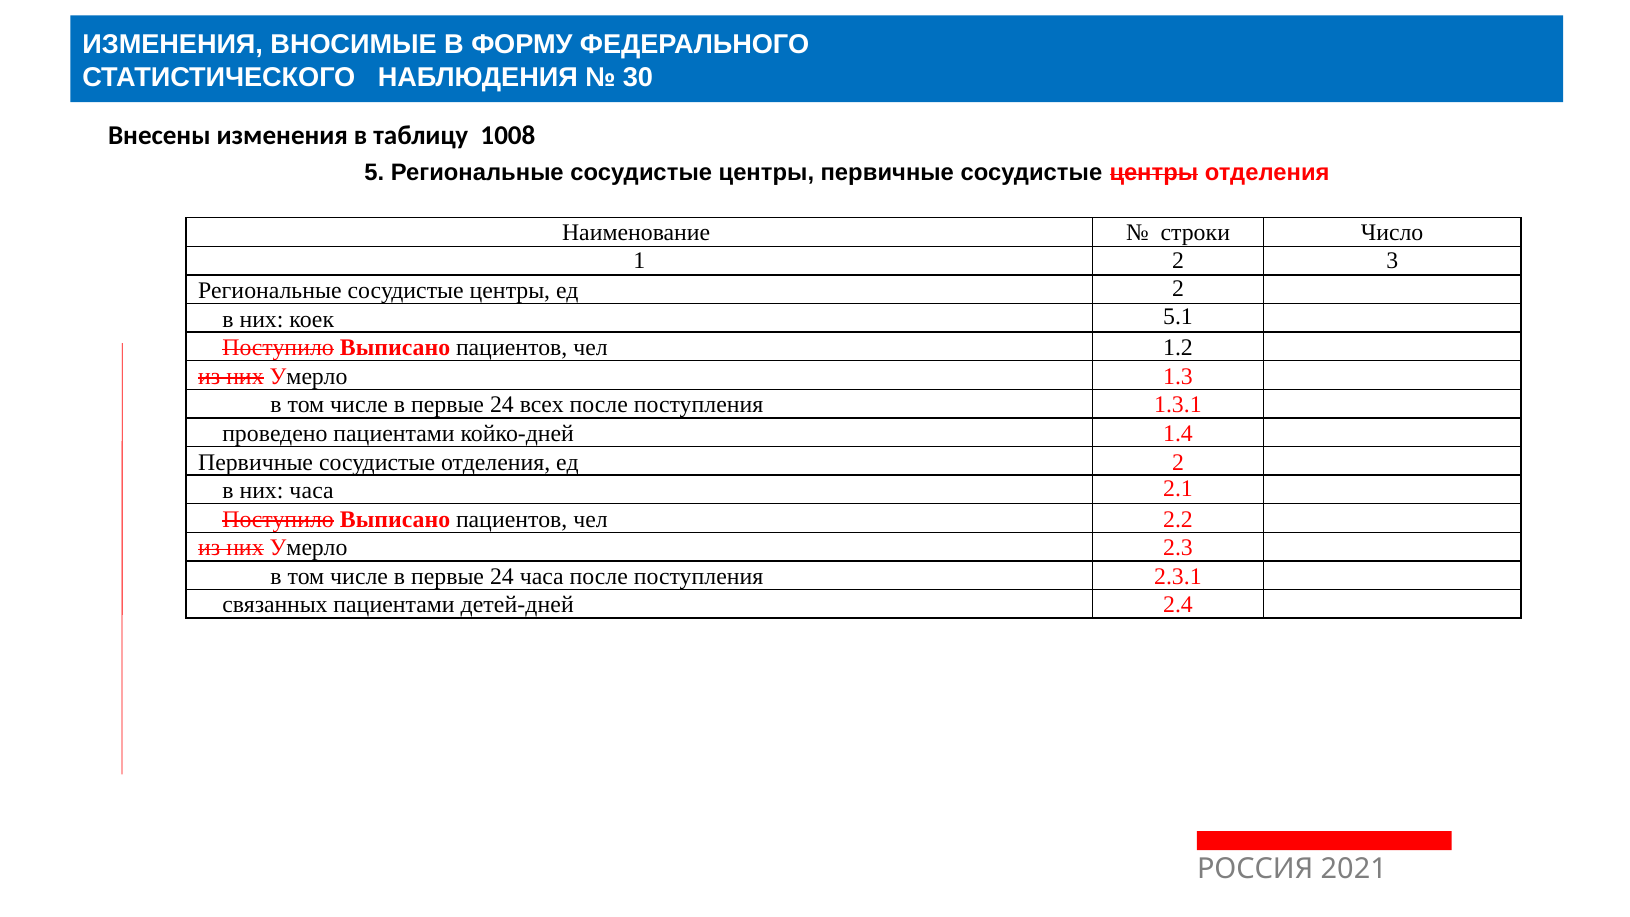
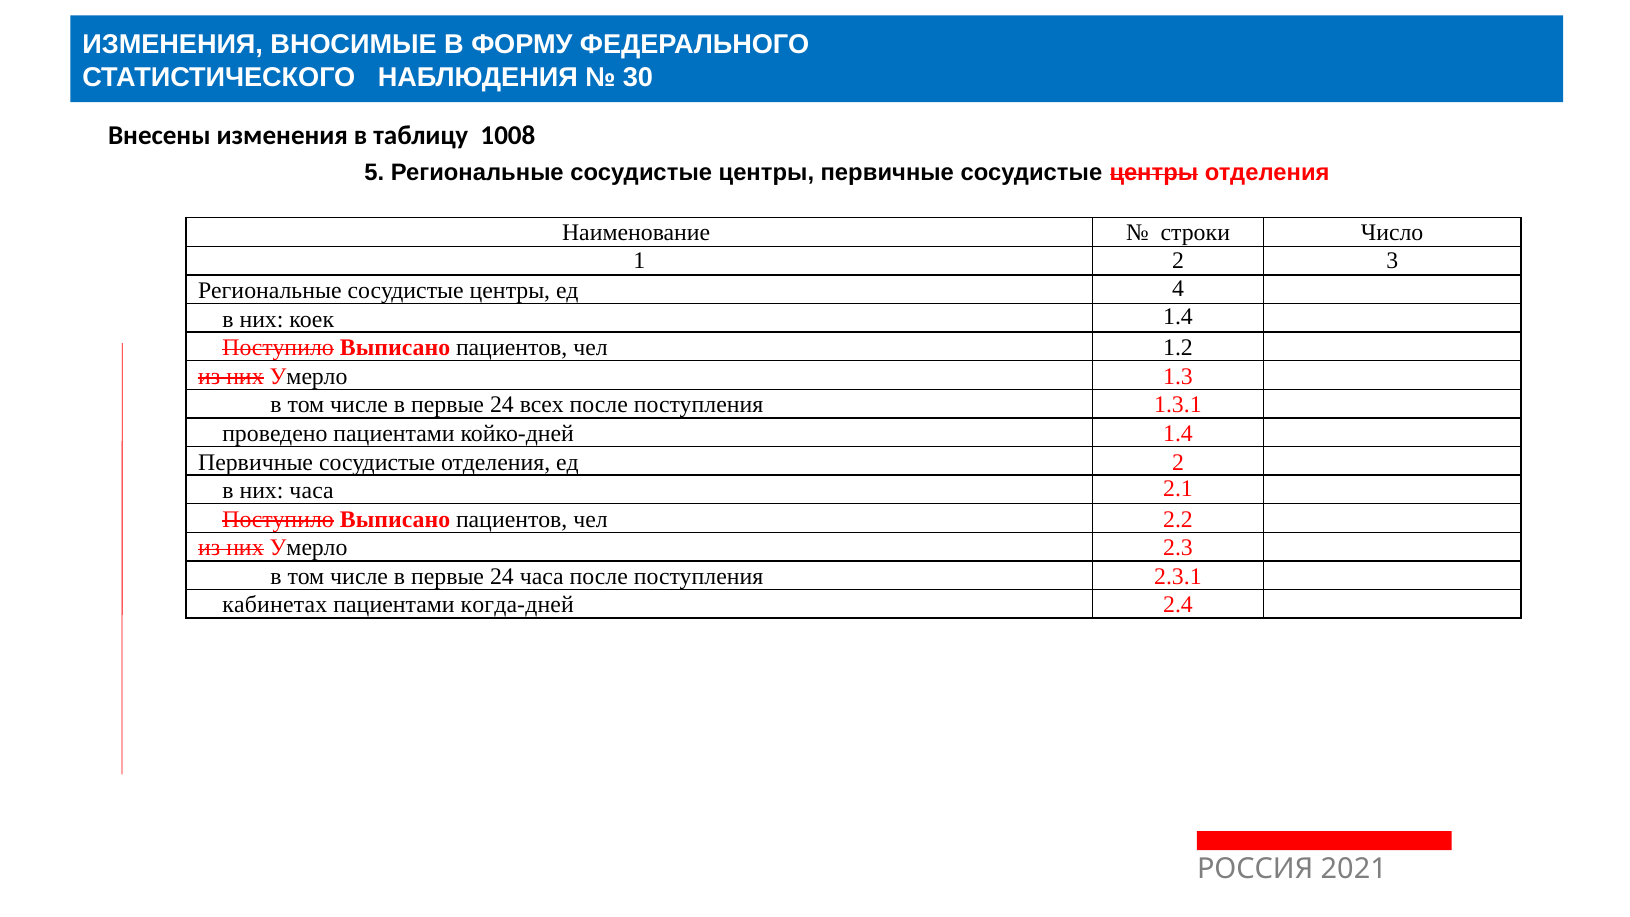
центры ед 2: 2 -> 4 (1178, 288)
коек 5.1: 5.1 -> 1.4 (1178, 317)
связанных: связанных -> кабинетах (275, 605)
детей-дней: детей-дней -> когда-дней (517, 605)
